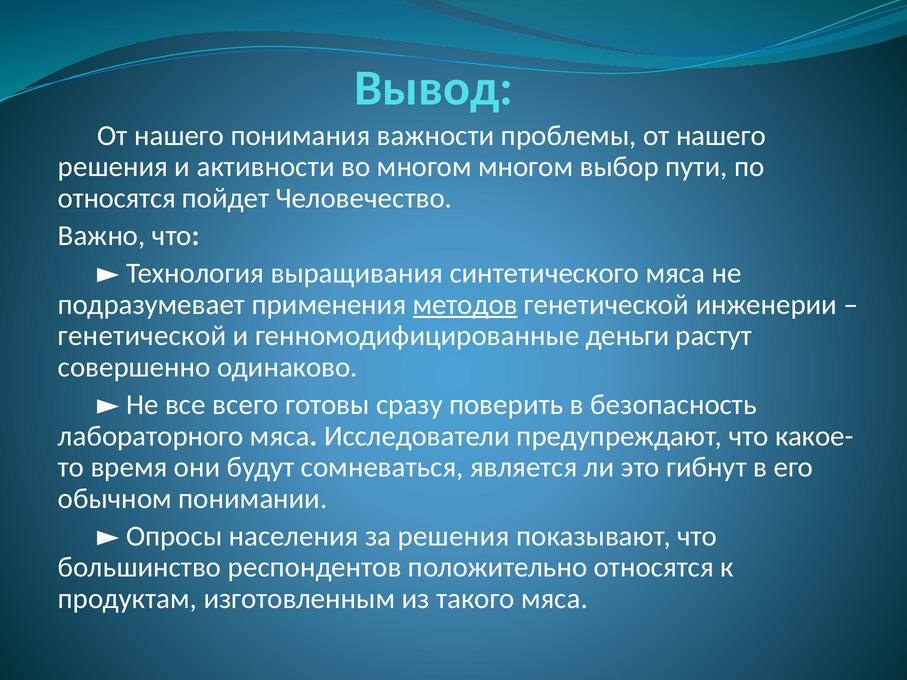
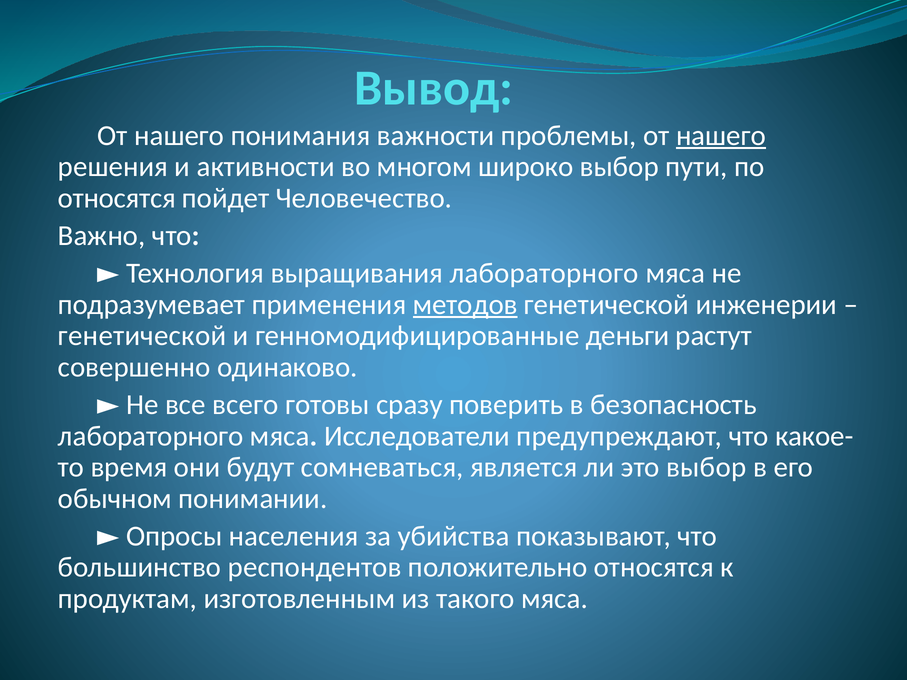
нашего underline: none -> present (721, 136)
многом многом: многом -> широко (526, 167)
выращивания синтетического: синтетического -> лабораторного (544, 273)
это гибнут: гибнут -> выбор (706, 467)
за решения: решения -> убийства (454, 536)
